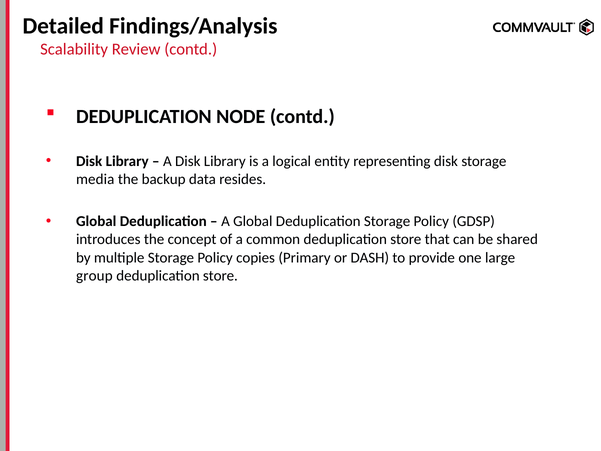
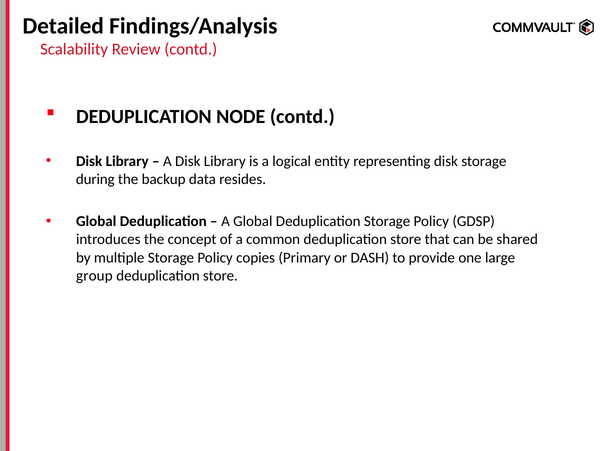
media: media -> during (95, 179)
